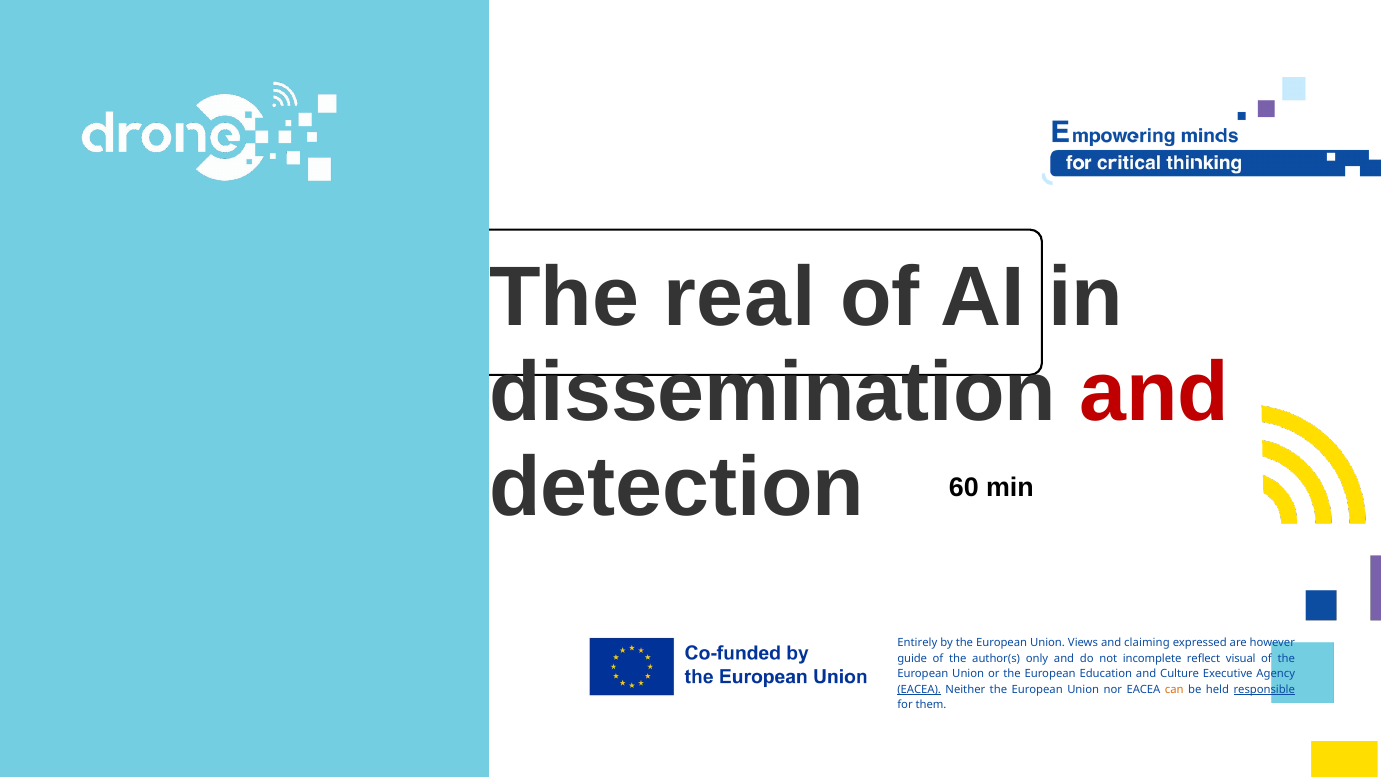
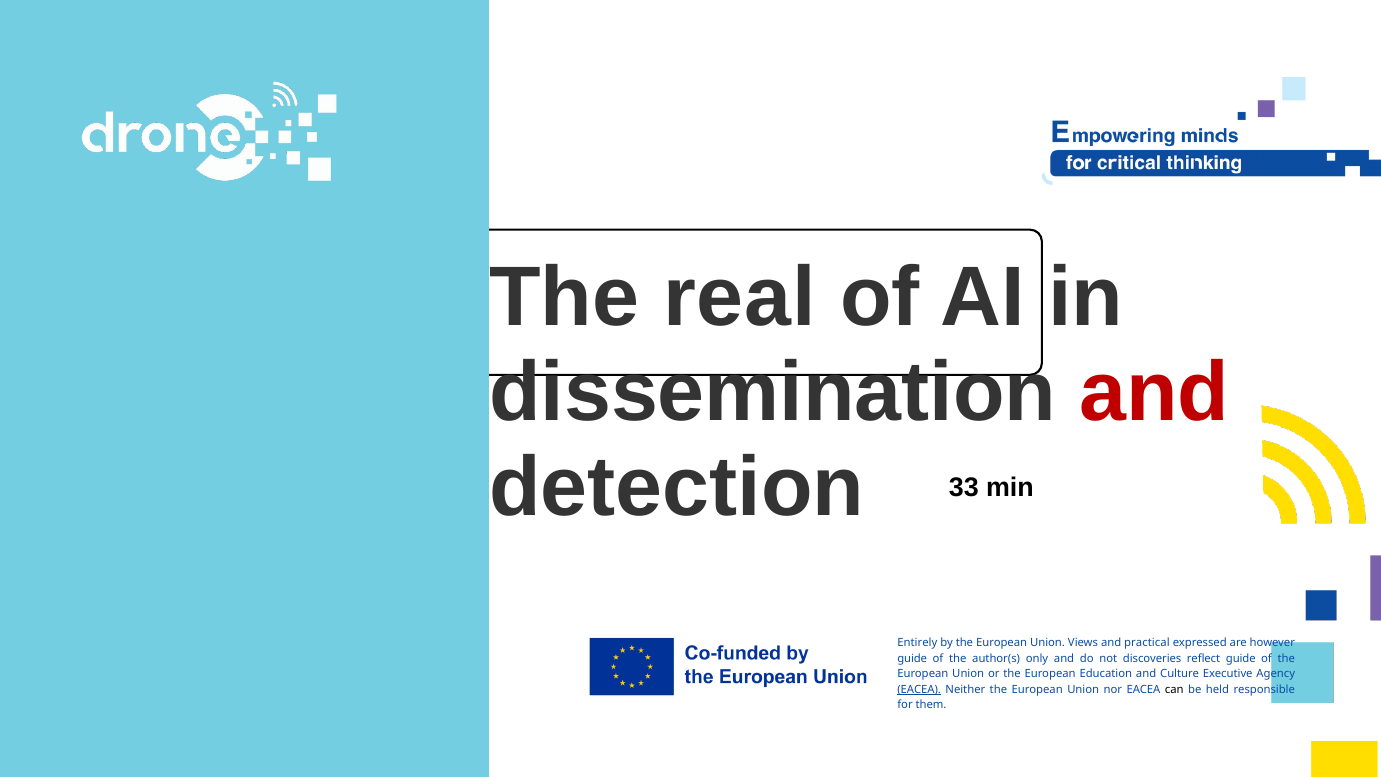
60: 60 -> 33 (964, 488)
claiming: claiming -> practical (1147, 643)
incomplete: incomplete -> discoveries (1152, 658)
reflect visual: visual -> guide (1241, 658)
can colour: orange -> black (1174, 689)
responsible underline: present -> none (1264, 689)
